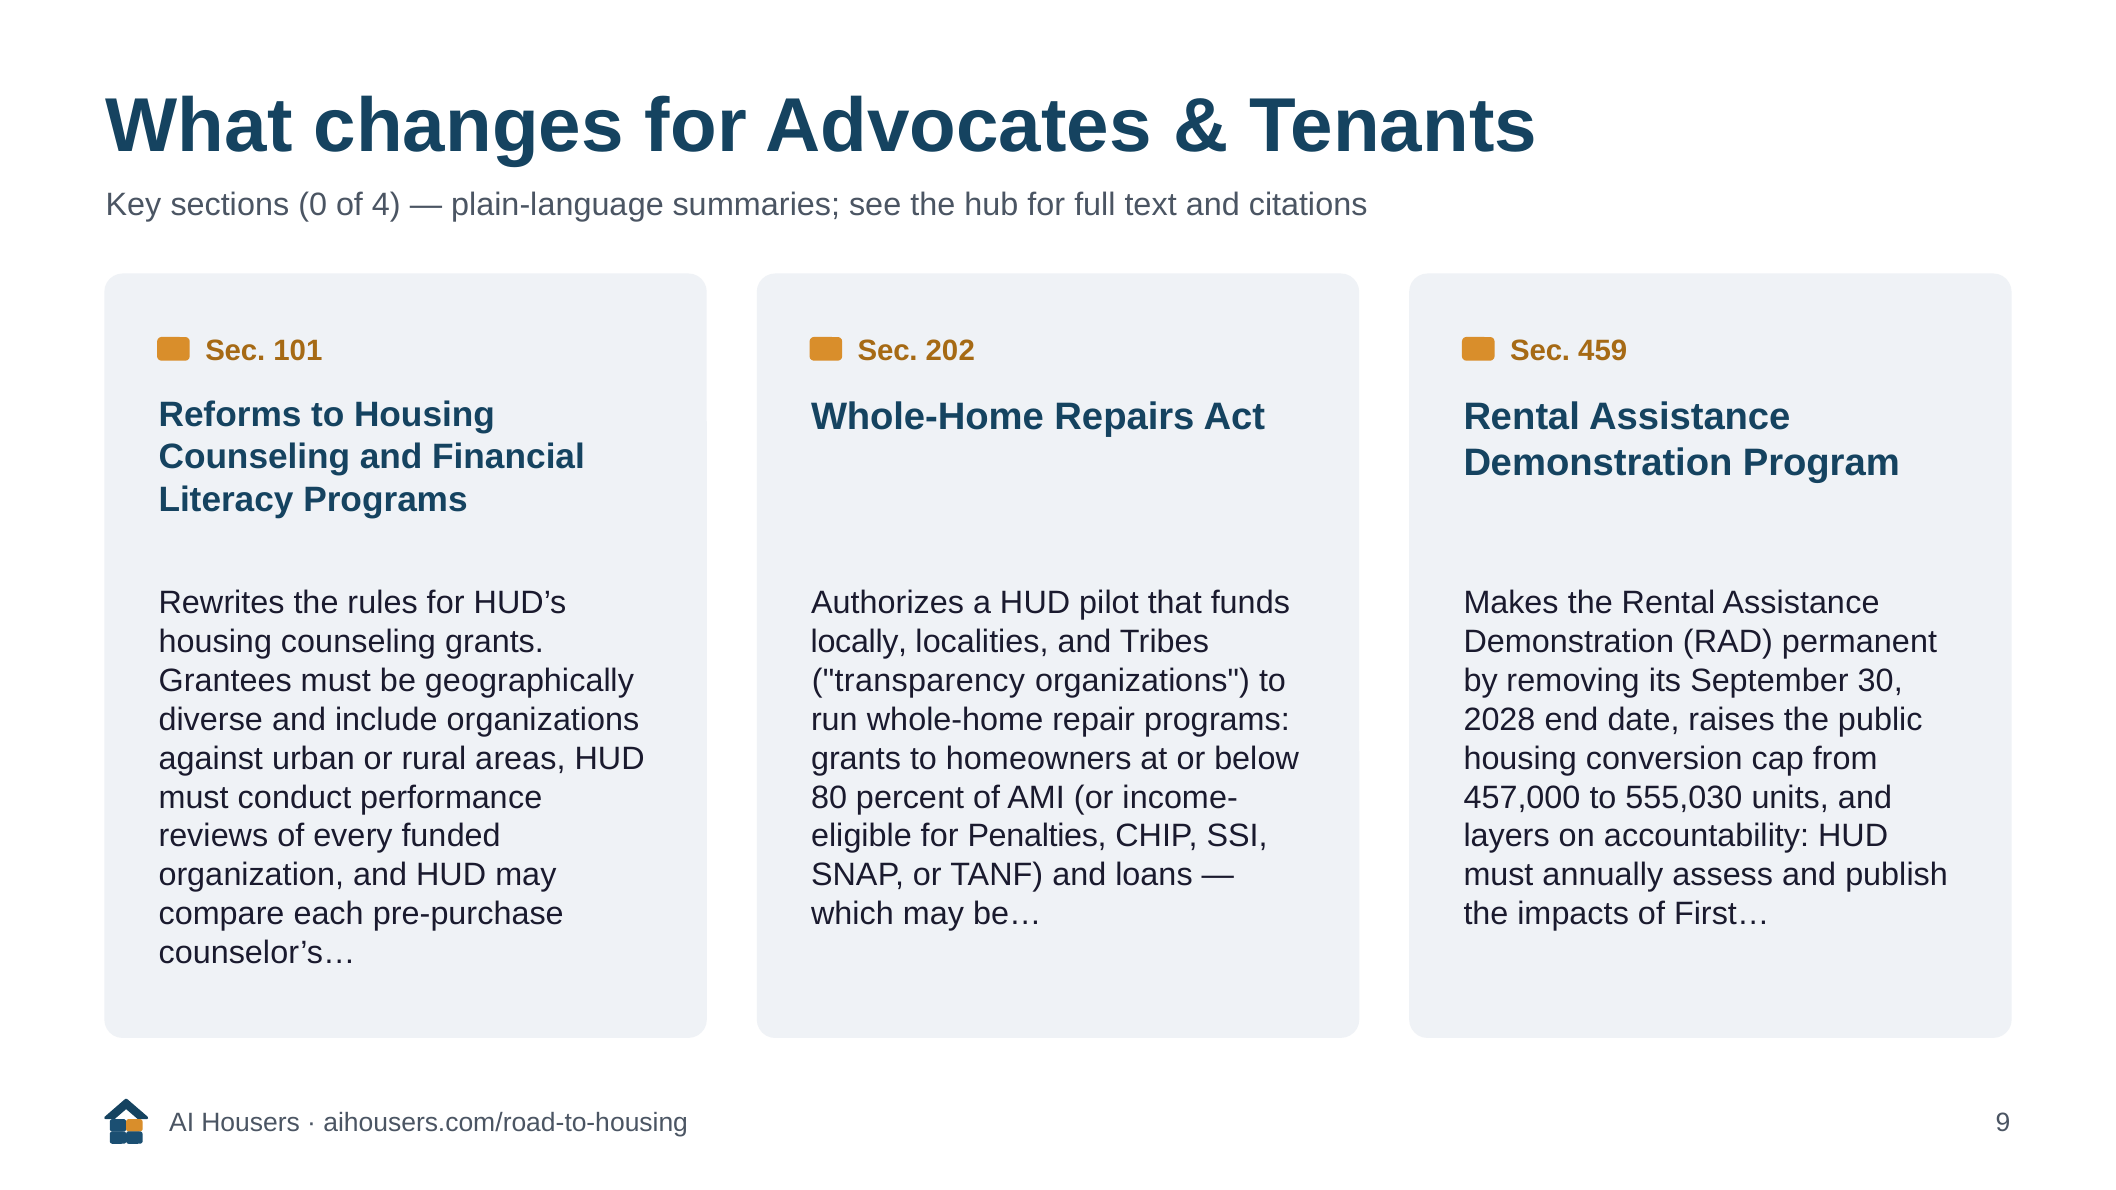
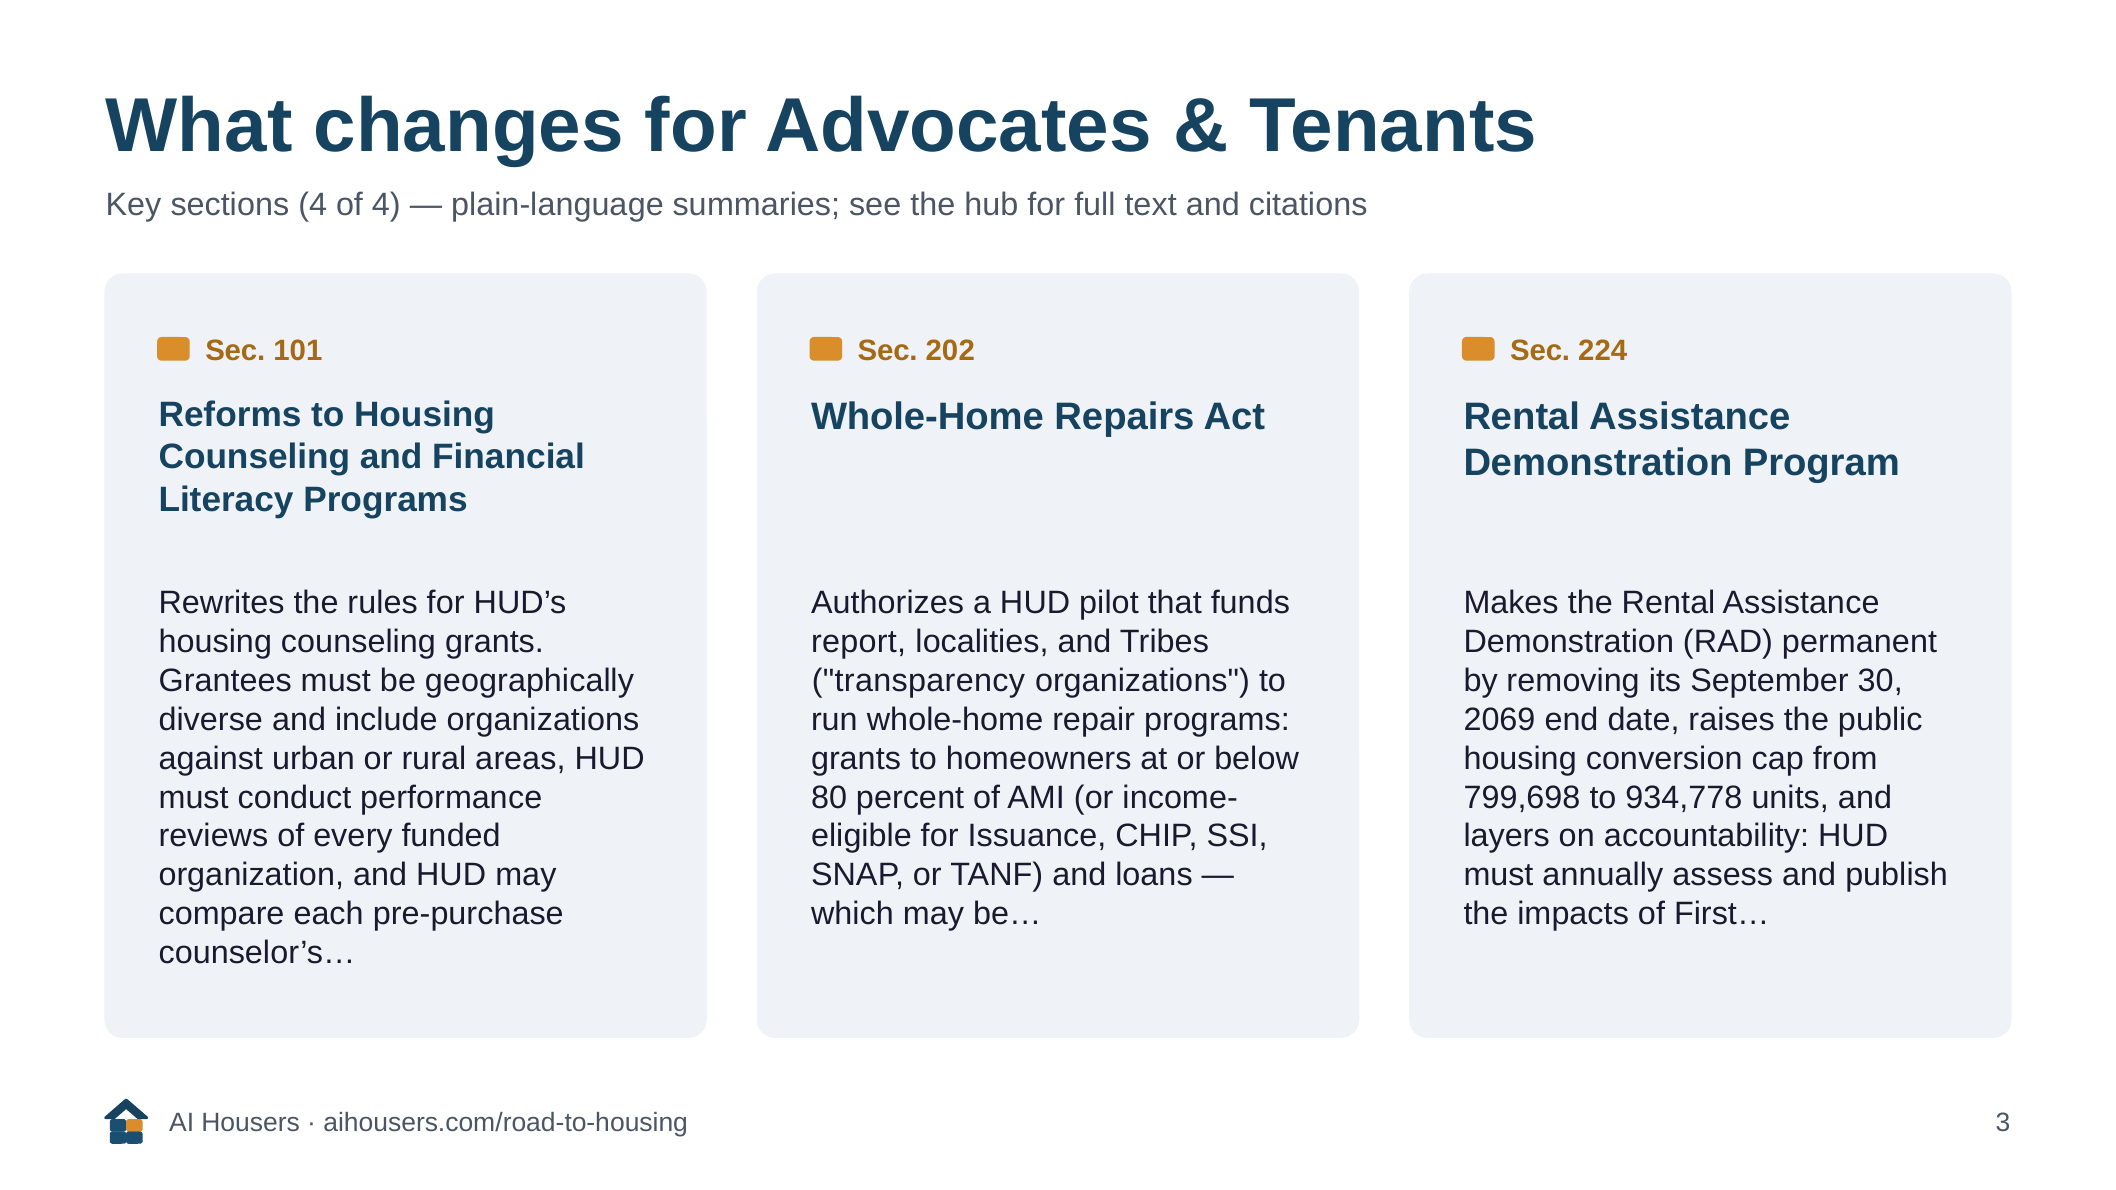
sections 0: 0 -> 4 (313, 205)
459: 459 -> 224 (1603, 351)
locally: locally -> report (859, 642)
2028: 2028 -> 2069 (1499, 720)
457,000: 457,000 -> 799,698 (1522, 798)
555,030: 555,030 -> 934,778 (1684, 798)
Penalties: Penalties -> Issuance (1037, 836)
9: 9 -> 3 (2003, 1123)
